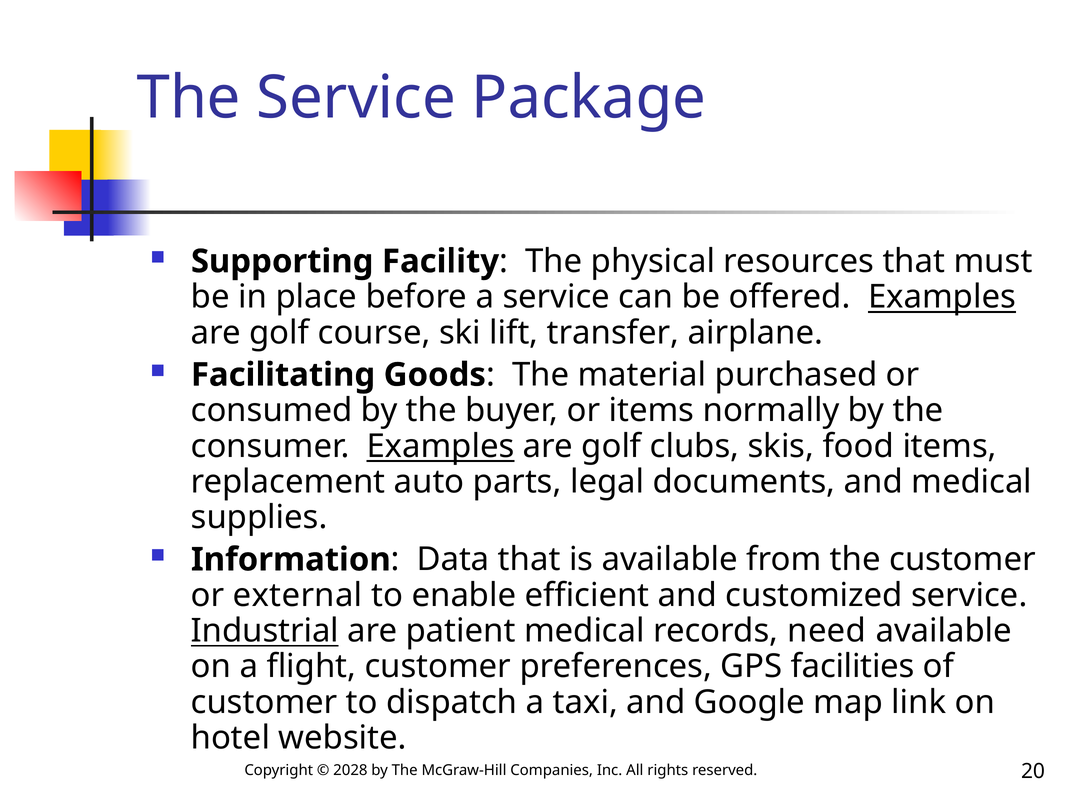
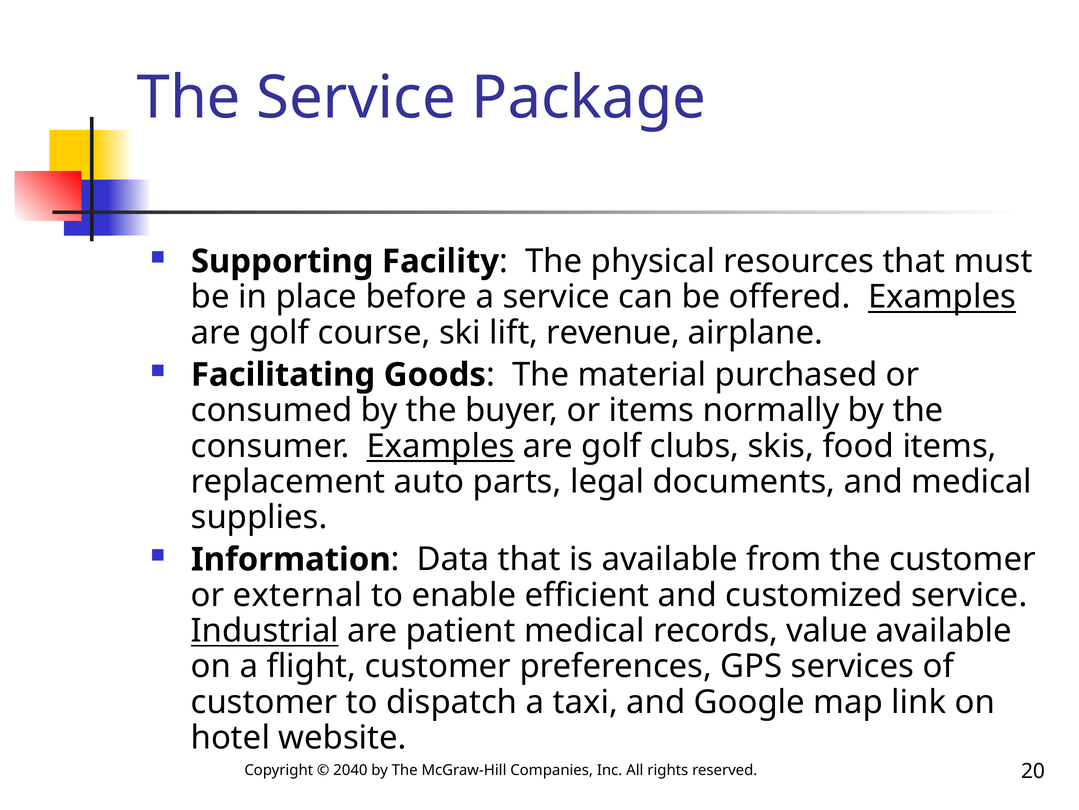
transfer: transfer -> revenue (613, 332)
need: need -> value (827, 630)
facilities: facilities -> services (852, 666)
2028: 2028 -> 2040 (350, 769)
